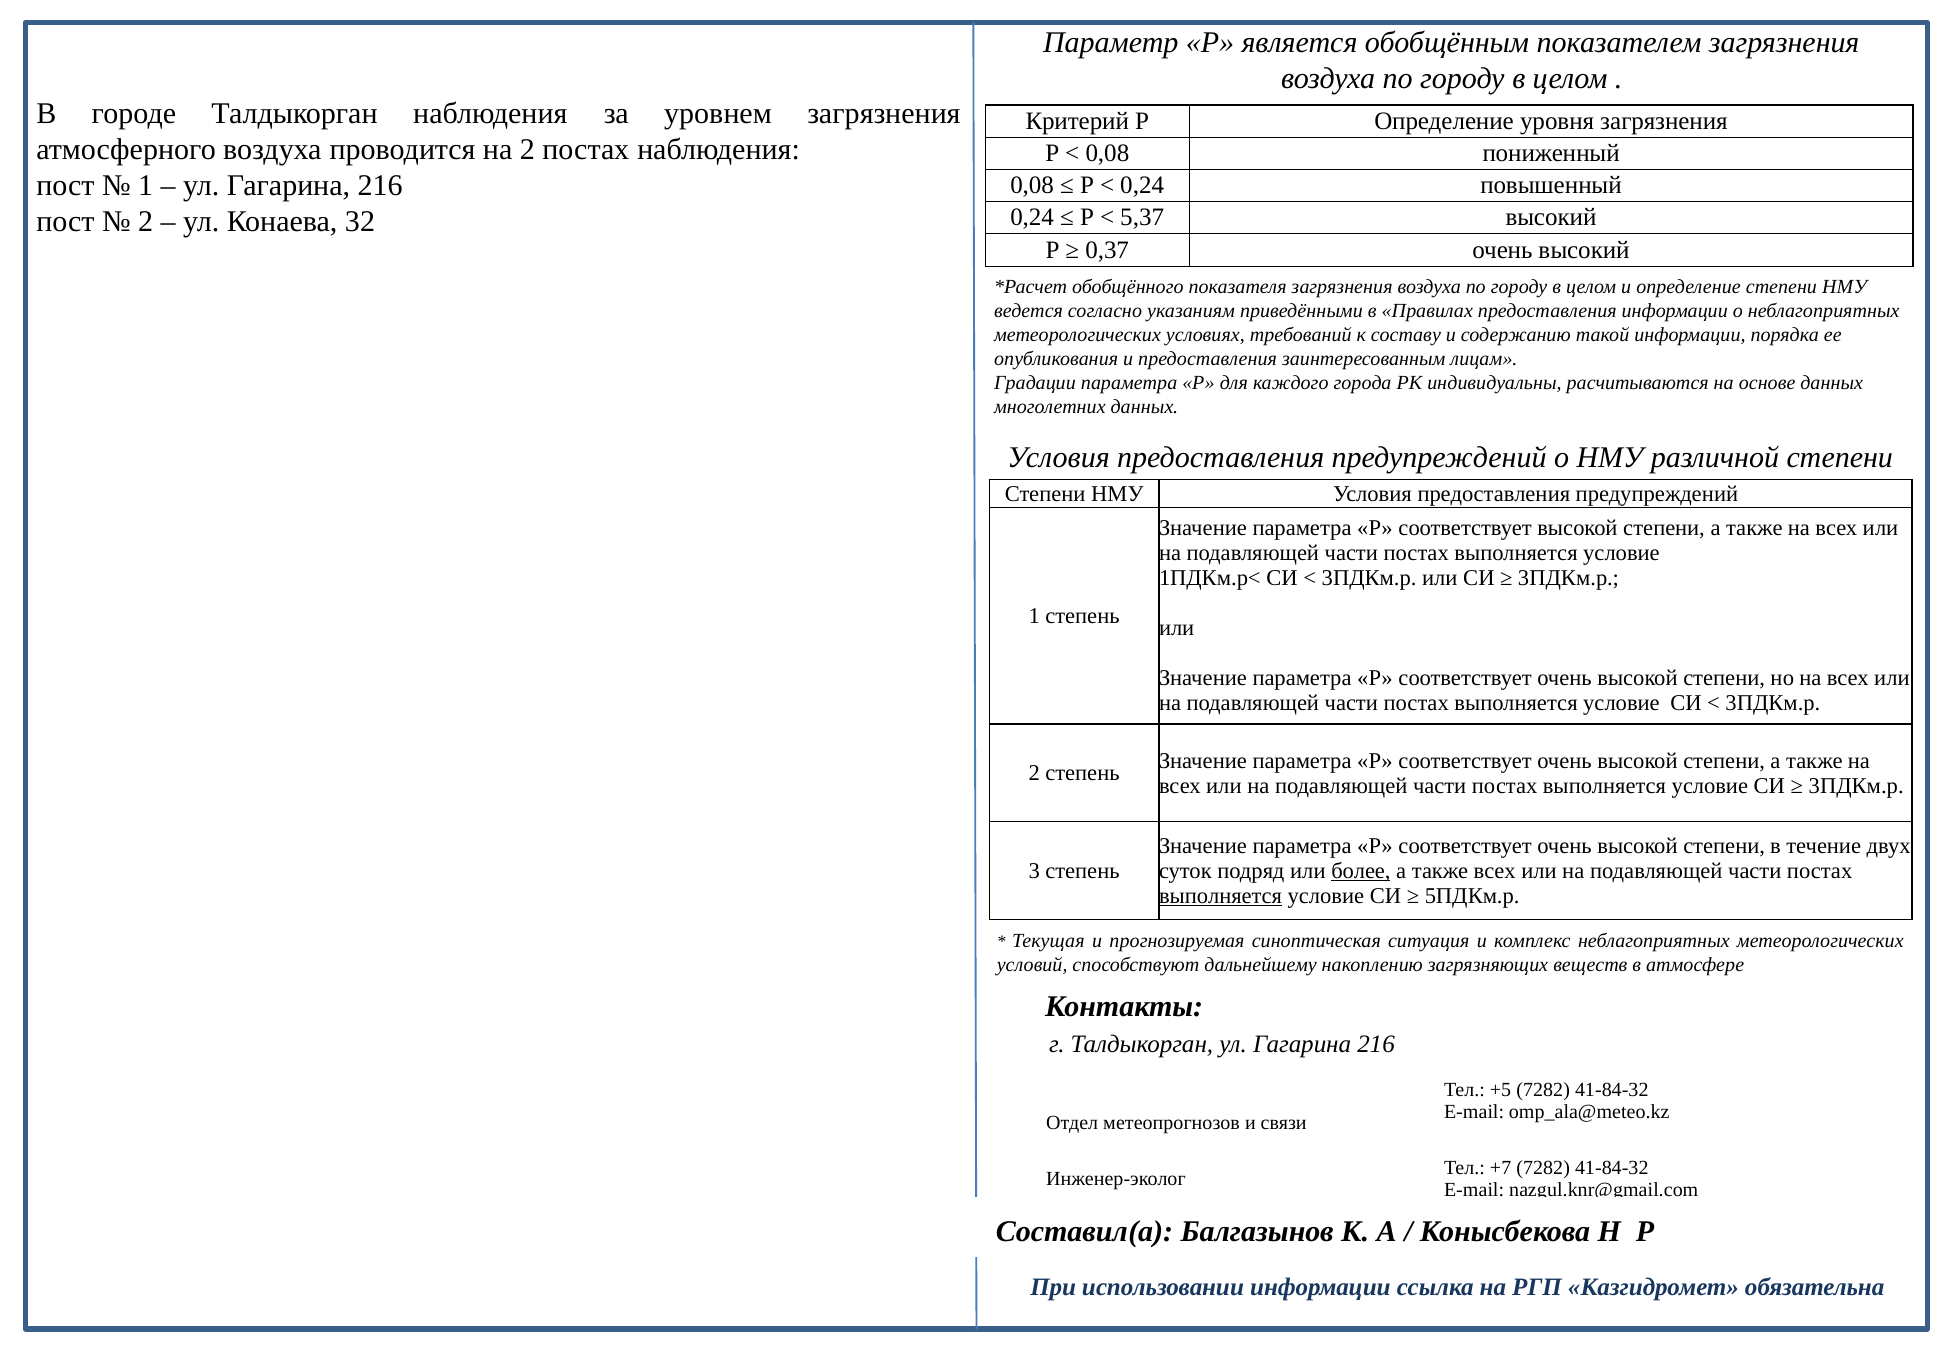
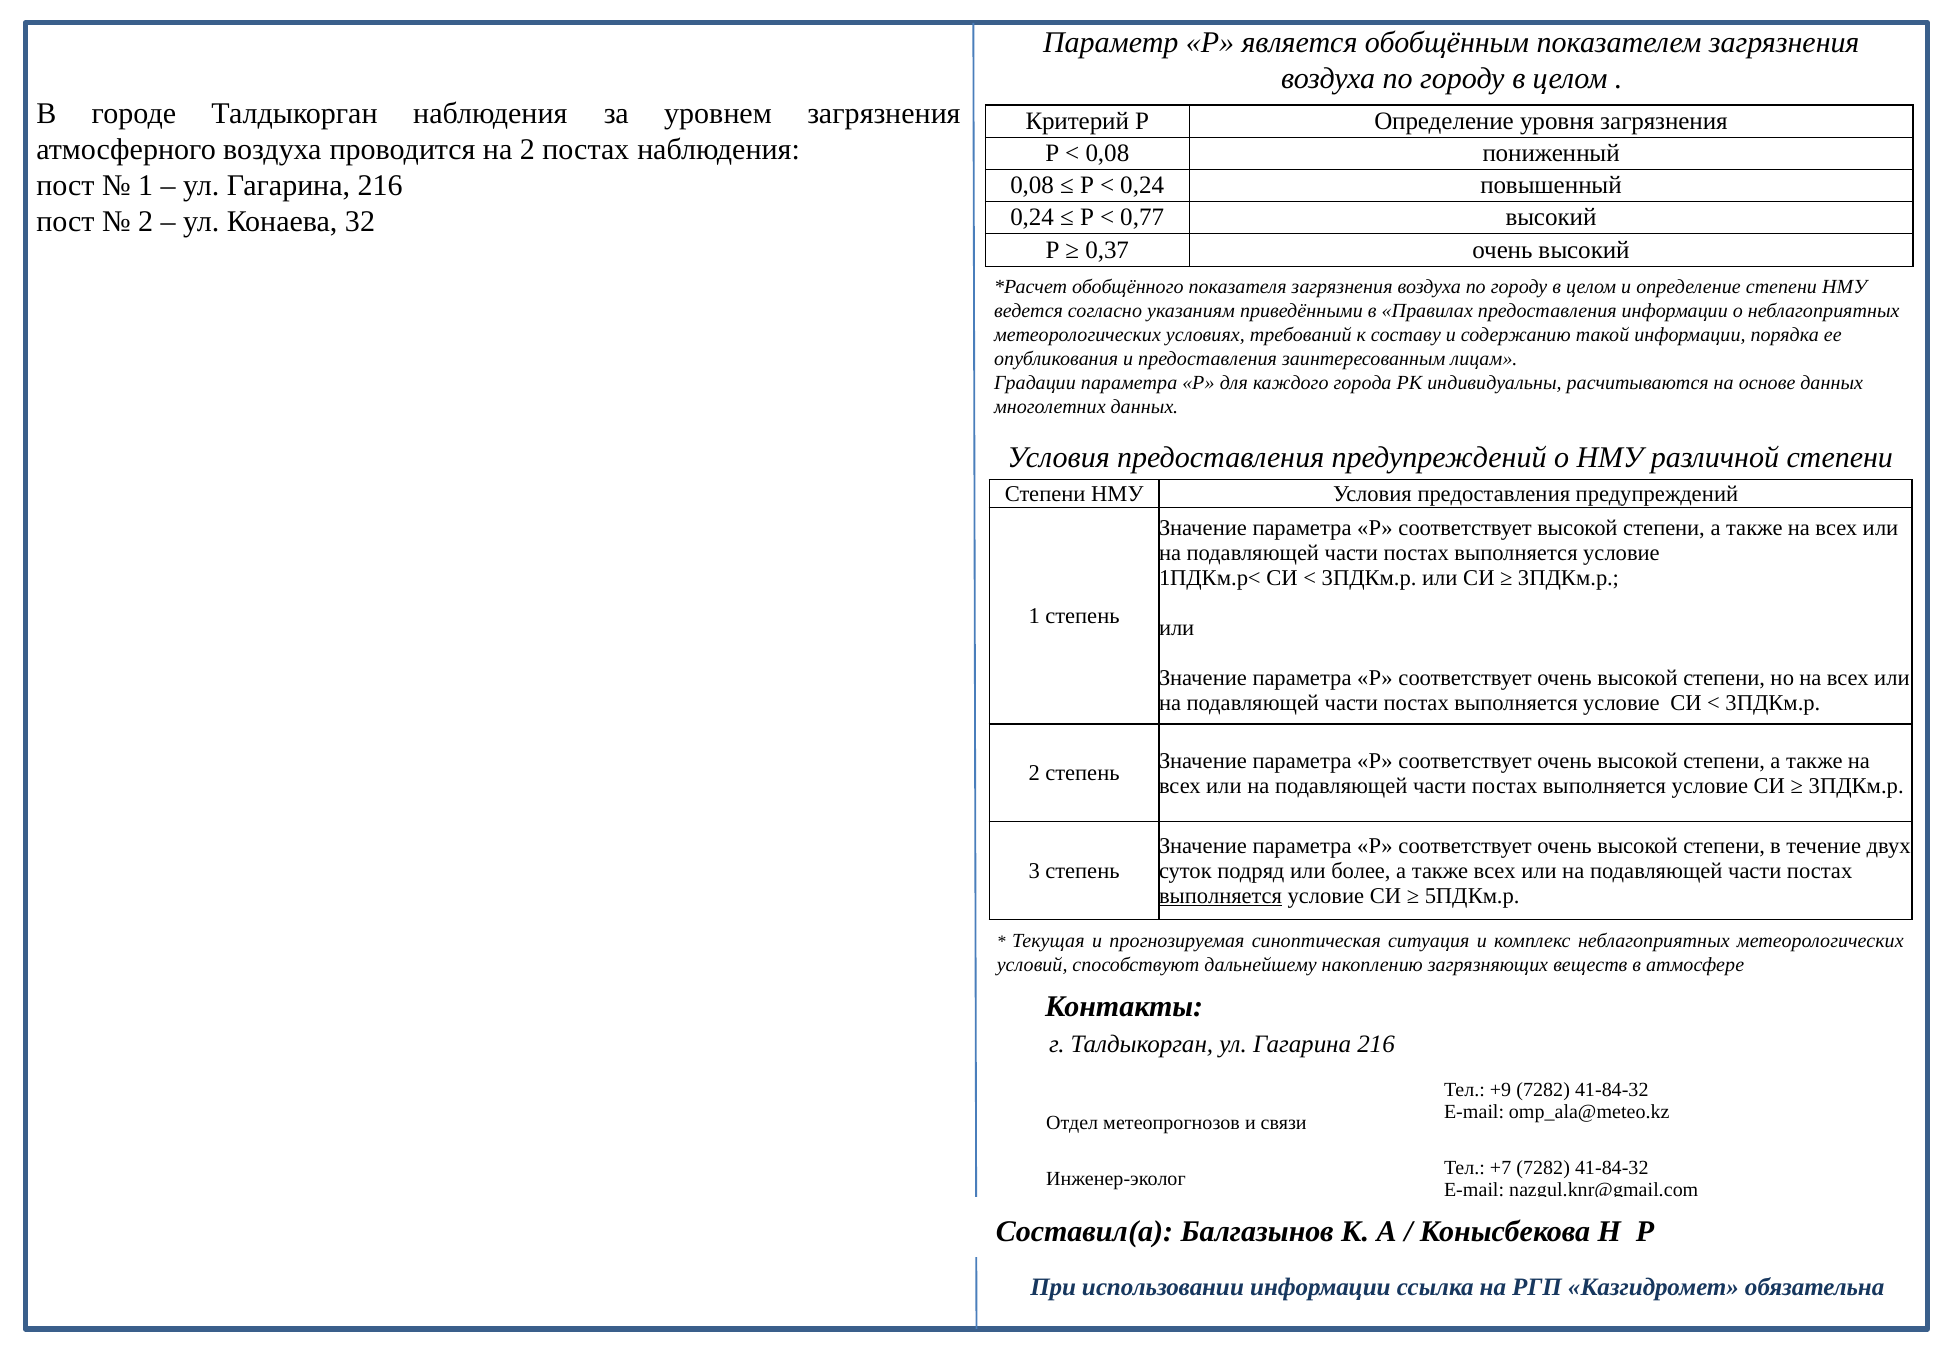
5,37: 5,37 -> 0,77 (1142, 218)
более underline: present -> none (1361, 871)
+5: +5 -> +9 (1501, 1090)
